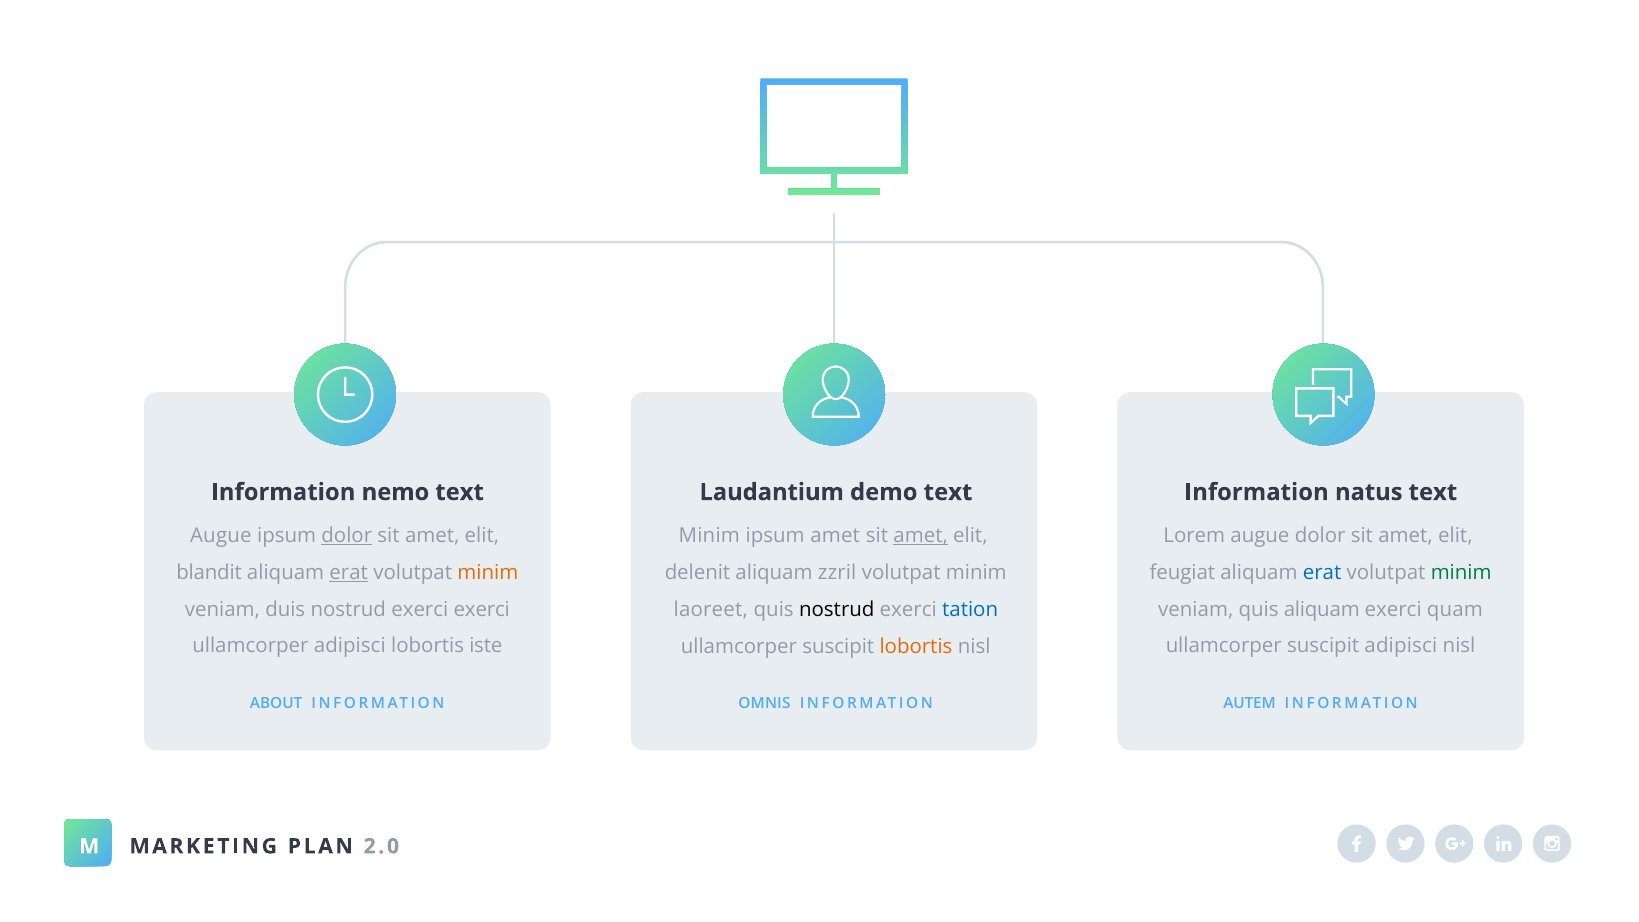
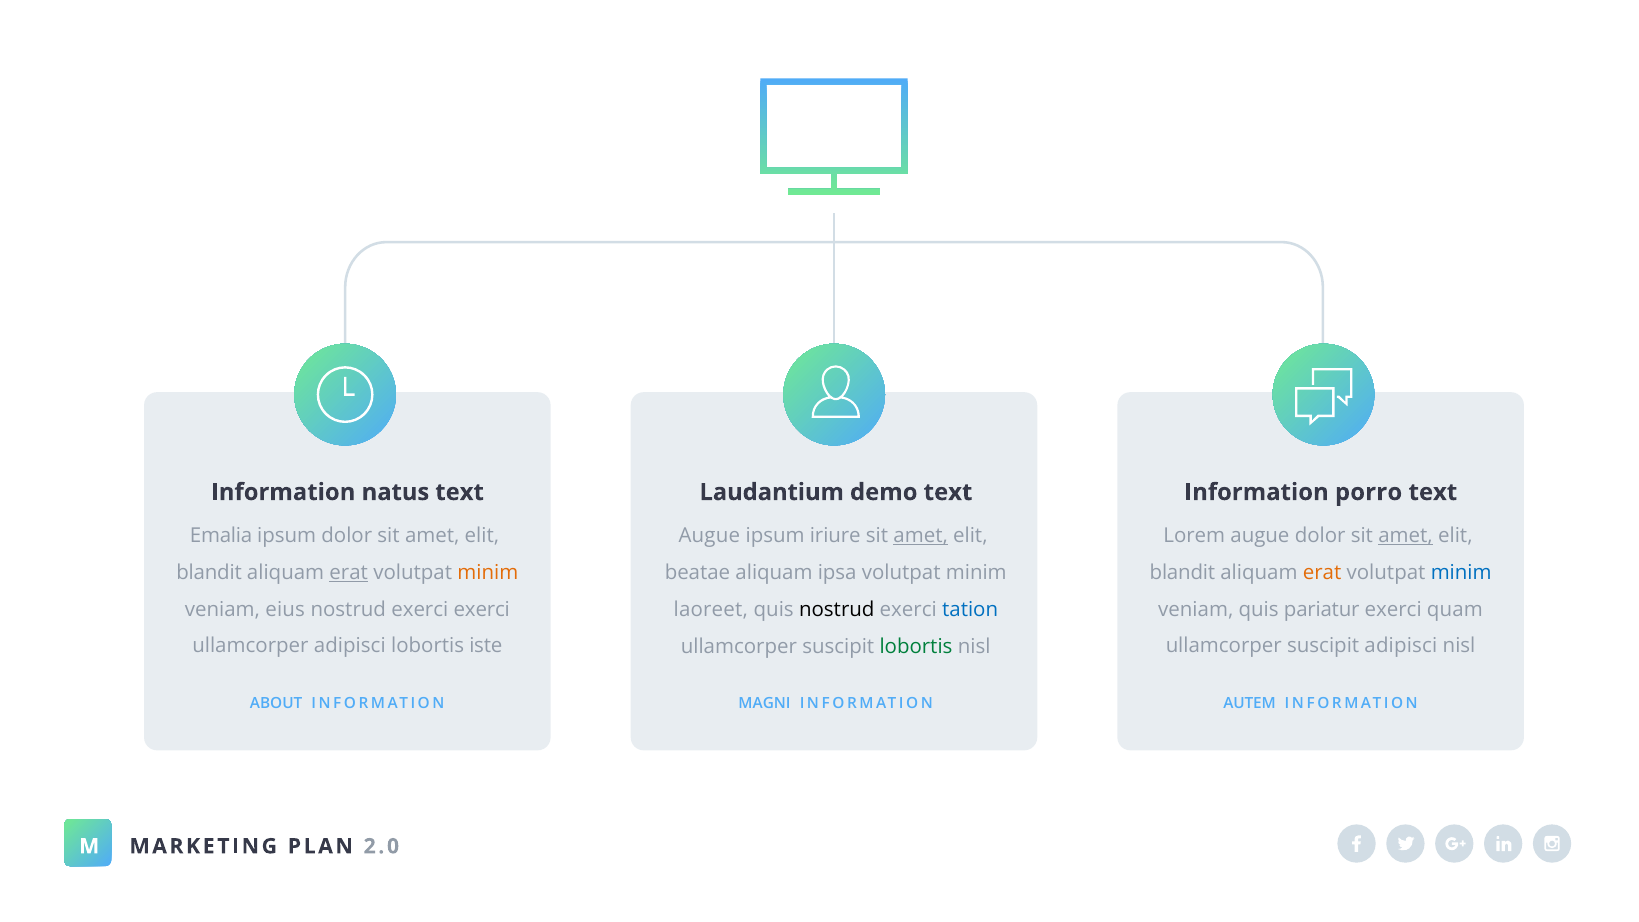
nemo: nemo -> natus (395, 492)
natus: natus -> porro (1369, 492)
Augue: Augue -> Emalia (221, 536)
dolor underline: present -> none (347, 536)
Minim: Minim -> Augue (709, 536)
ipsum amet: amet -> iriure (835, 536)
amet underline: none -> present (1406, 536)
delenit: delenit -> beatae (697, 572)
zzril: zzril -> ipsa (837, 572)
feugiat: feugiat -> blandit (1182, 572)
erat colour: blue -> orange (1322, 572)
minim colour: green -> blue (1461, 572)
duis: duis -> eius (285, 609)
quis aliquam: aliquam -> pariatur (1322, 609)
lobortis colour: orange -> green (916, 646)
OMNIS: OMNIS -> MAGNI (765, 704)
